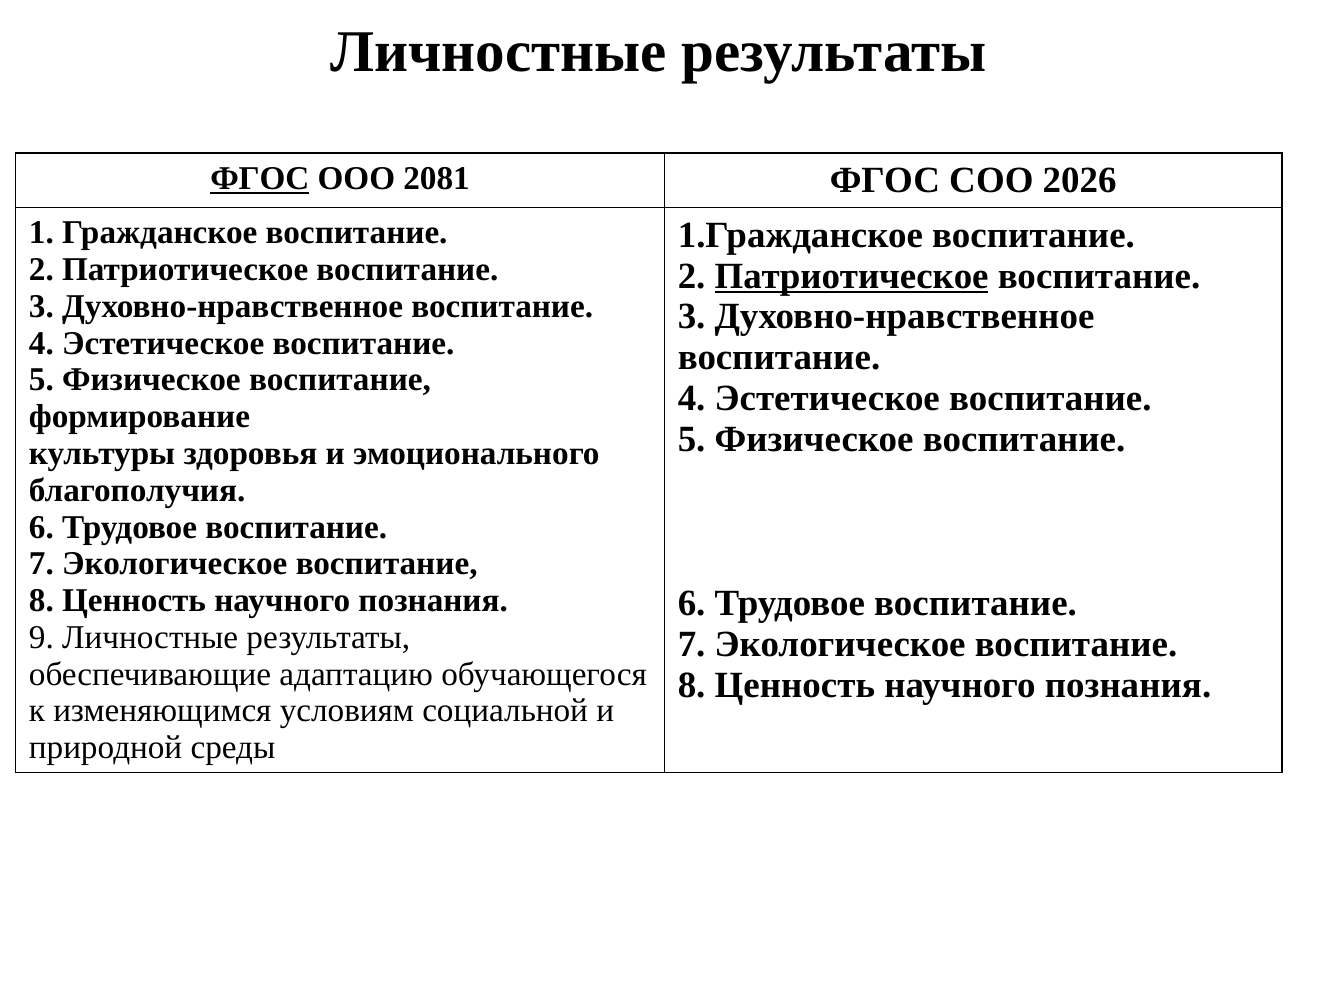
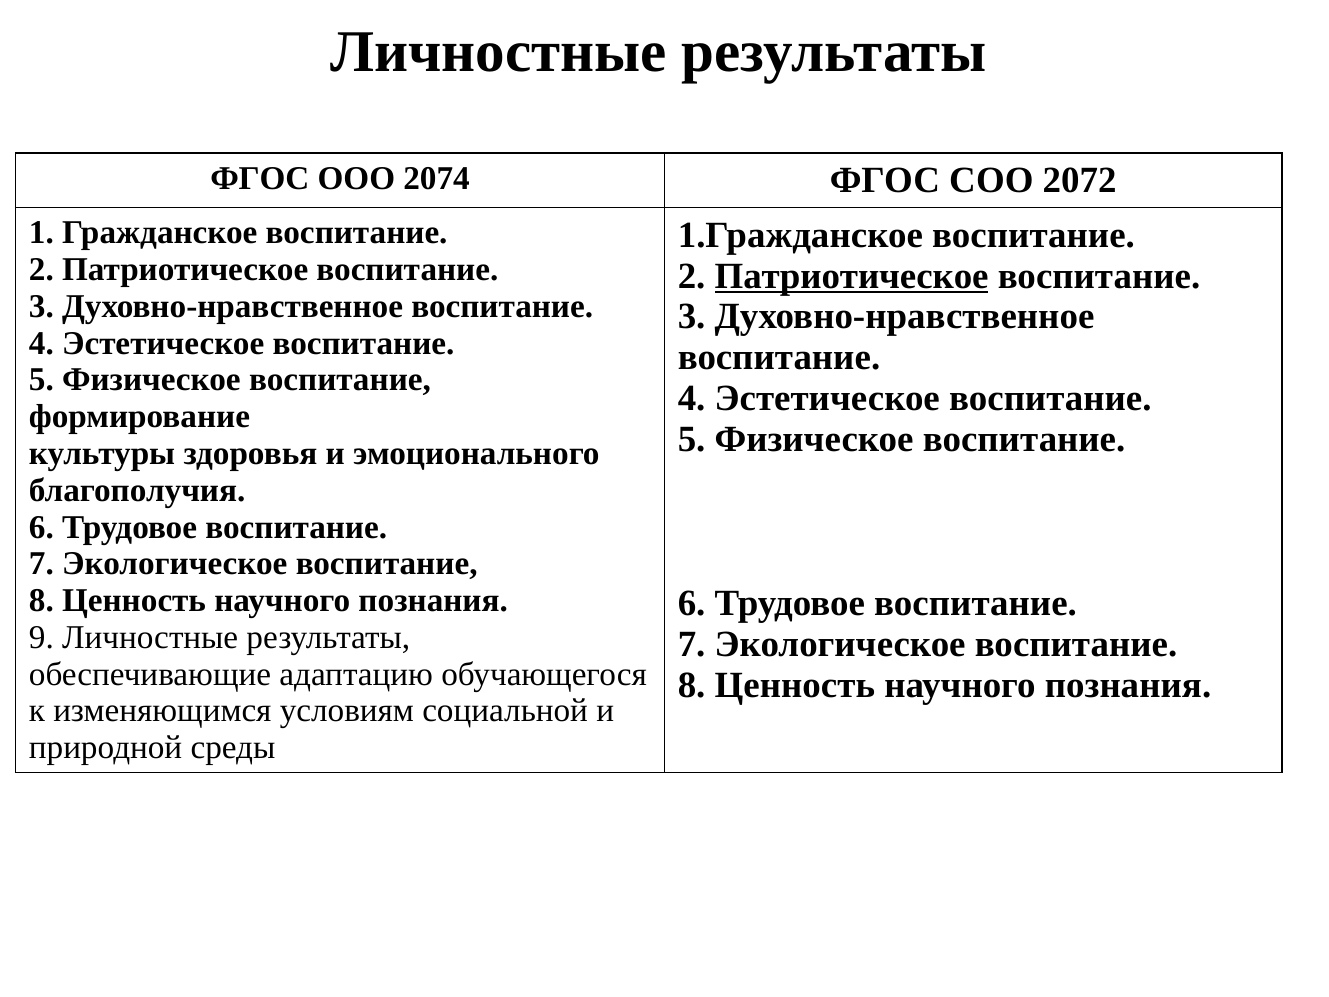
ФГОС underline: present -> none (260, 178)
2081: 2081 -> 2074 (437, 178)
2026: 2026 -> 2072 (1080, 180)
